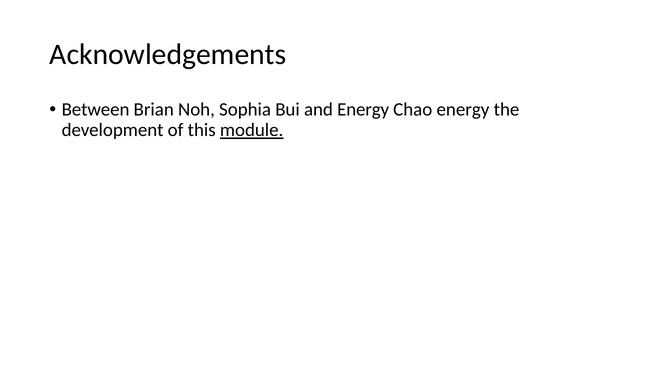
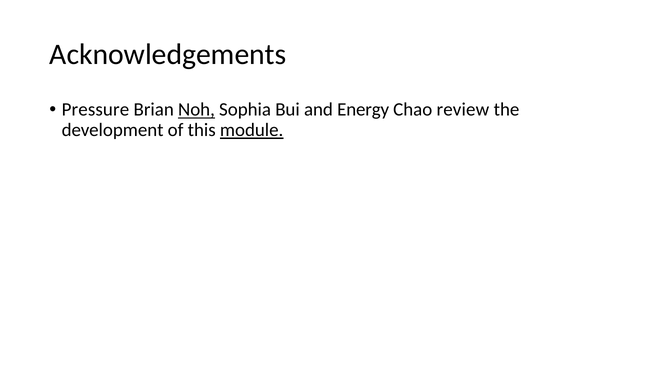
Between: Between -> Pressure (95, 110)
Noh underline: none -> present (196, 110)
Chao energy: energy -> review (463, 110)
